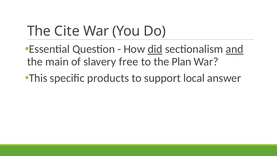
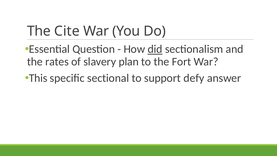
and underline: present -> none (235, 49)
main: main -> rates (57, 62)
free: free -> plan (129, 62)
Plan: Plan -> Fort (181, 62)
products: products -> sectional (108, 78)
local: local -> defy (194, 78)
